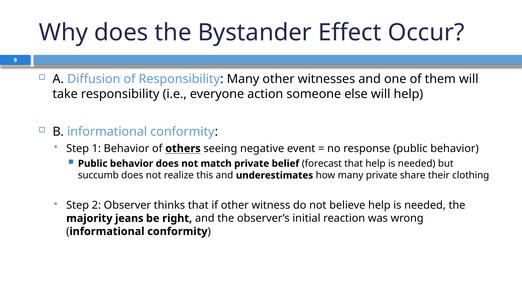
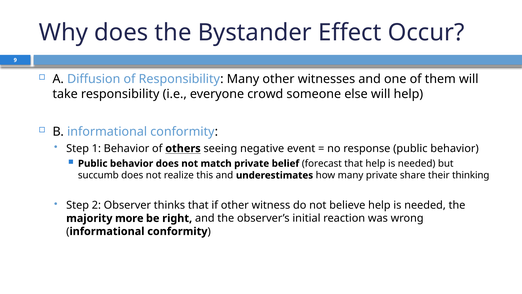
action: action -> crowd (265, 94)
clothing: clothing -> thinking (471, 175)
jeans: jeans -> more (129, 218)
